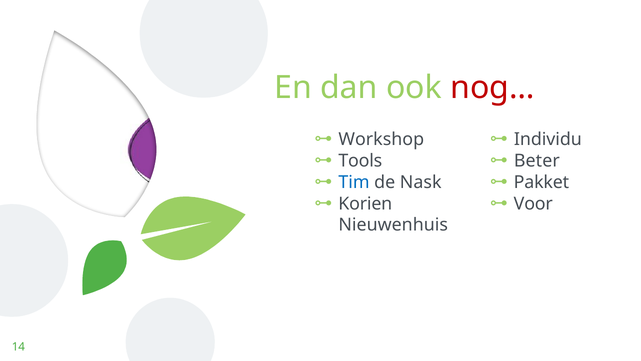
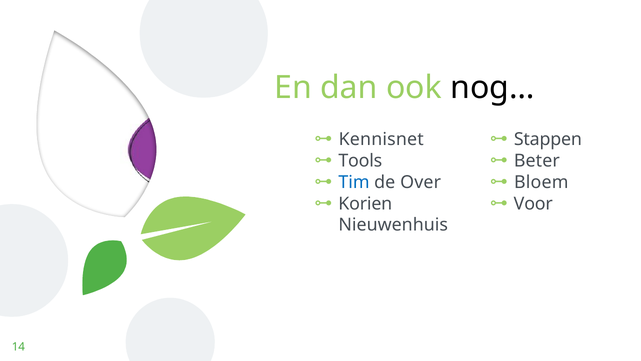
nog… colour: red -> black (492, 88)
Workshop: Workshop -> Kennisnet (381, 139)
Individu: Individu -> Stappen (548, 139)
Nask: Nask -> Over (421, 182)
Pakket: Pakket -> Bloem (541, 182)
